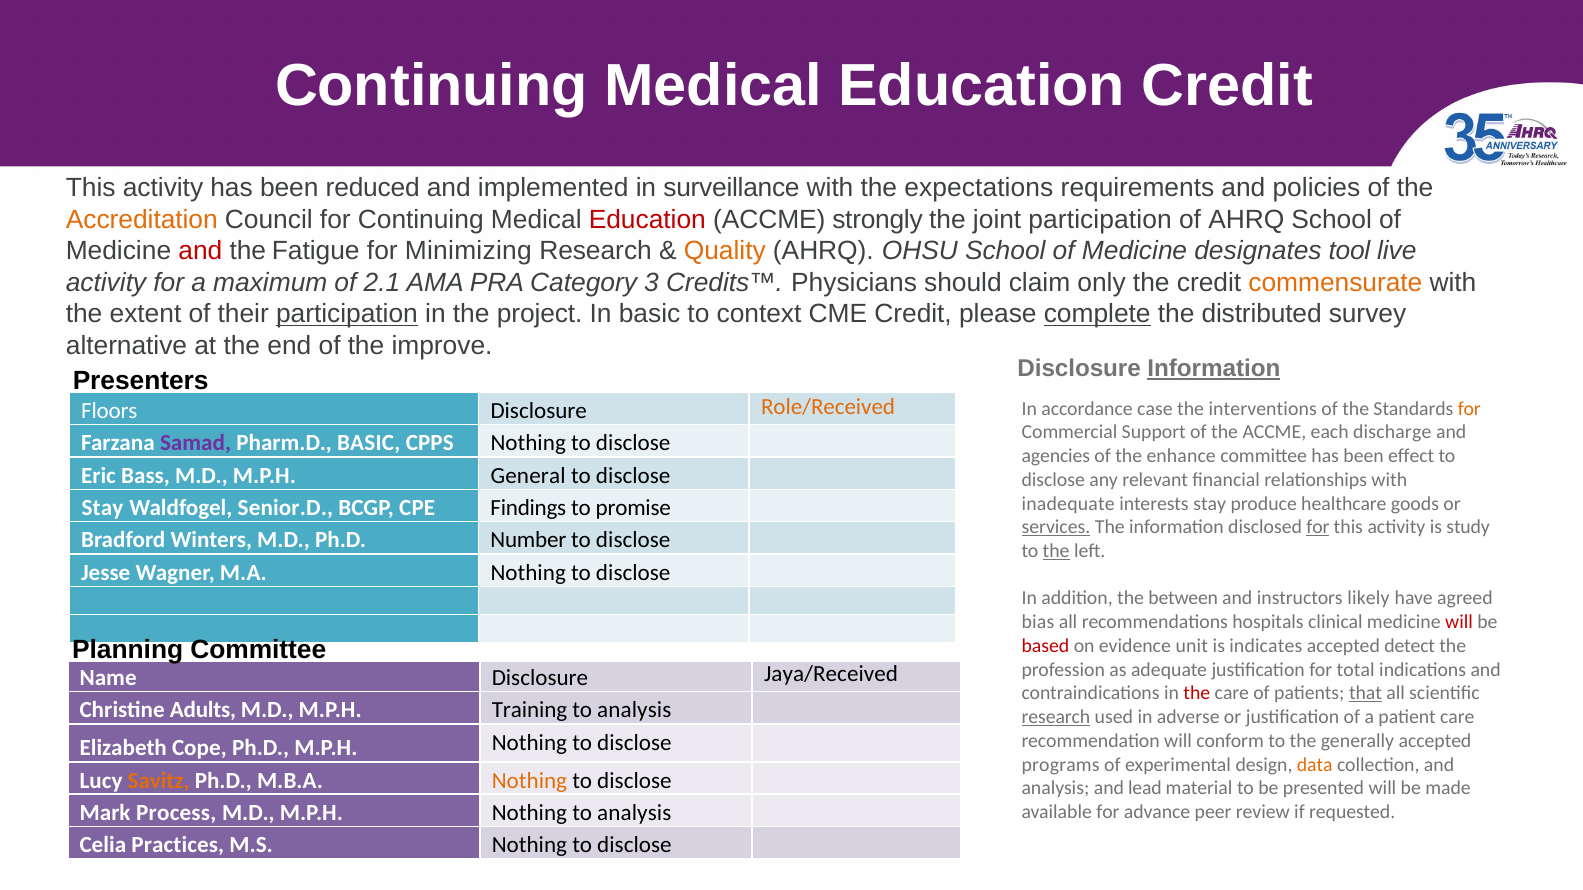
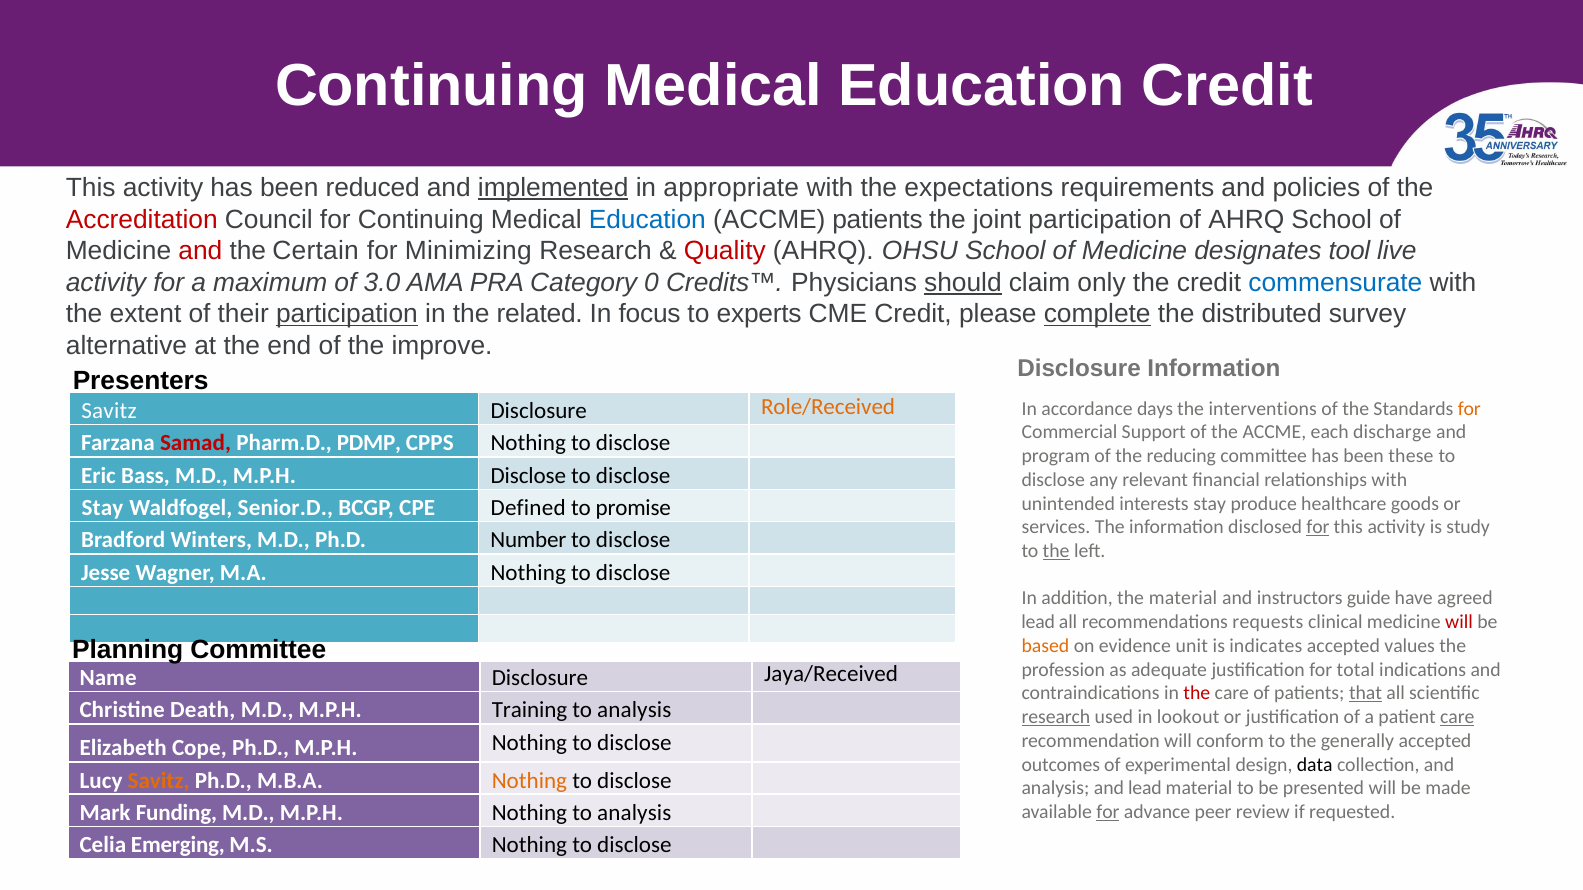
implemented underline: none -> present (553, 188)
surveillance: surveillance -> appropriate (731, 188)
Accreditation colour: orange -> red (142, 219)
Education colour: red -> blue (647, 219)
ACCME strongly: strongly -> patients (878, 219)
Fatigue: Fatigue -> Certain (316, 251)
Quality colour: orange -> red (725, 251)
2.1: 2.1 -> 3.0 (382, 283)
3: 3 -> 0 (651, 283)
should underline: none -> present (963, 283)
commensurate colour: orange -> blue (1335, 283)
project: project -> related (540, 314)
In basic: basic -> focus (650, 314)
context: context -> experts (759, 314)
Information underline: present -> none (1214, 369)
case: case -> days (1155, 409)
Floors: Floors -> Savitz (109, 411)
Samad colour: purple -> red (195, 444)
Pharm.D BASIC: BASIC -> PDMP (369, 444)
agencies: agencies -> program (1056, 456)
enhance: enhance -> reducing (1181, 456)
effect: effect -> these (1411, 456)
M.P.H General: General -> Disclose (528, 476)
inadequate: inadequate -> unintended (1068, 504)
Findings: Findings -> Defined (528, 508)
services underline: present -> none (1056, 527)
the between: between -> material (1183, 599)
likely: likely -> guide (1369, 599)
bias: bias -> lead (1038, 622)
hospitals: hospitals -> requests (1268, 622)
based colour: red -> orange (1045, 646)
detect: detect -> values (1410, 646)
Adults: Adults -> Death (203, 711)
adverse: adverse -> lookout (1188, 717)
care underline: none -> present (1457, 717)
programs: programs -> outcomes (1061, 765)
data colour: orange -> black (1315, 765)
Process: Process -> Funding (176, 813)
for underline: none -> present (1108, 812)
Practices: Practices -> Emerging (178, 846)
